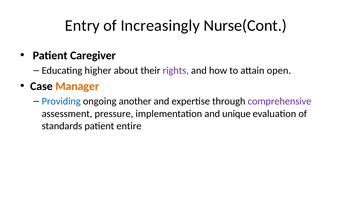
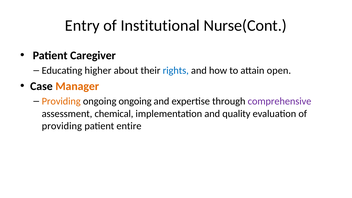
Increasingly: Increasingly -> Institutional (160, 26)
rights colour: purple -> blue (176, 71)
Providing colour: blue -> orange (61, 101)
ongoing another: another -> ongoing (135, 101)
pressure: pressure -> chemical (114, 114)
unique: unique -> quality (236, 114)
standards: standards -> providing (62, 126)
